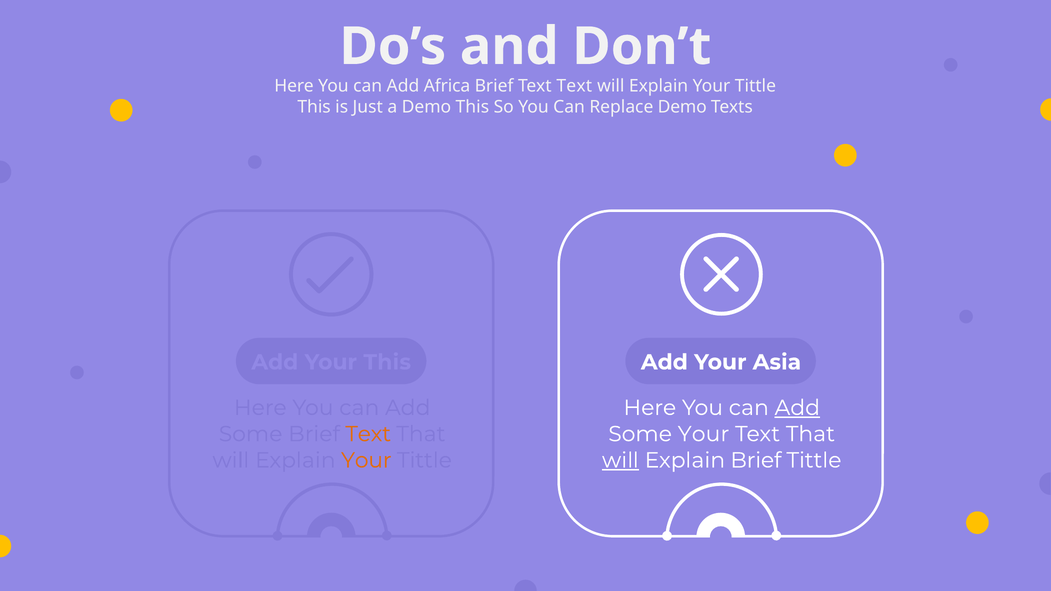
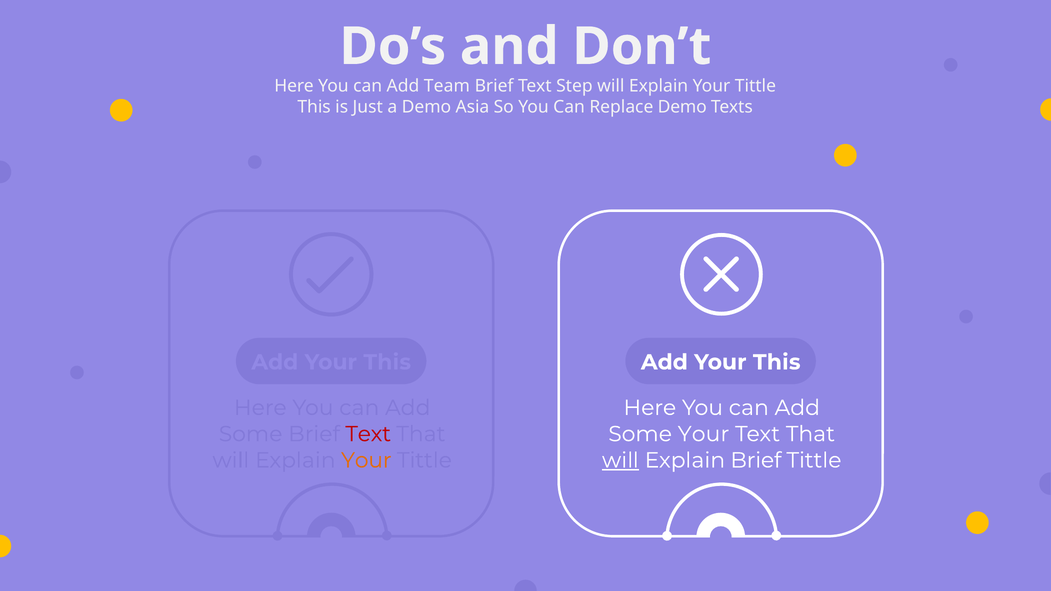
Africa: Africa -> Team (447, 86)
Text: Text -> Step (574, 86)
Demo This: This -> Asia (472, 107)
Asia: Asia -> This (777, 362)
Add underline: present -> none (797, 408)
Text colour: orange -> red (368, 434)
